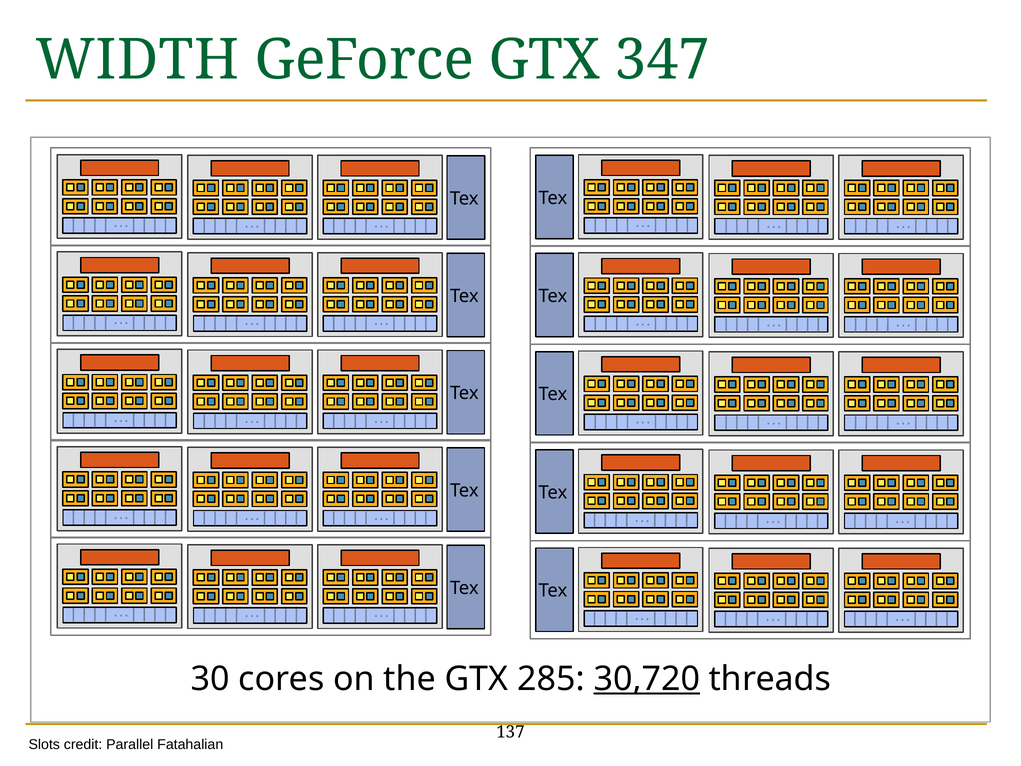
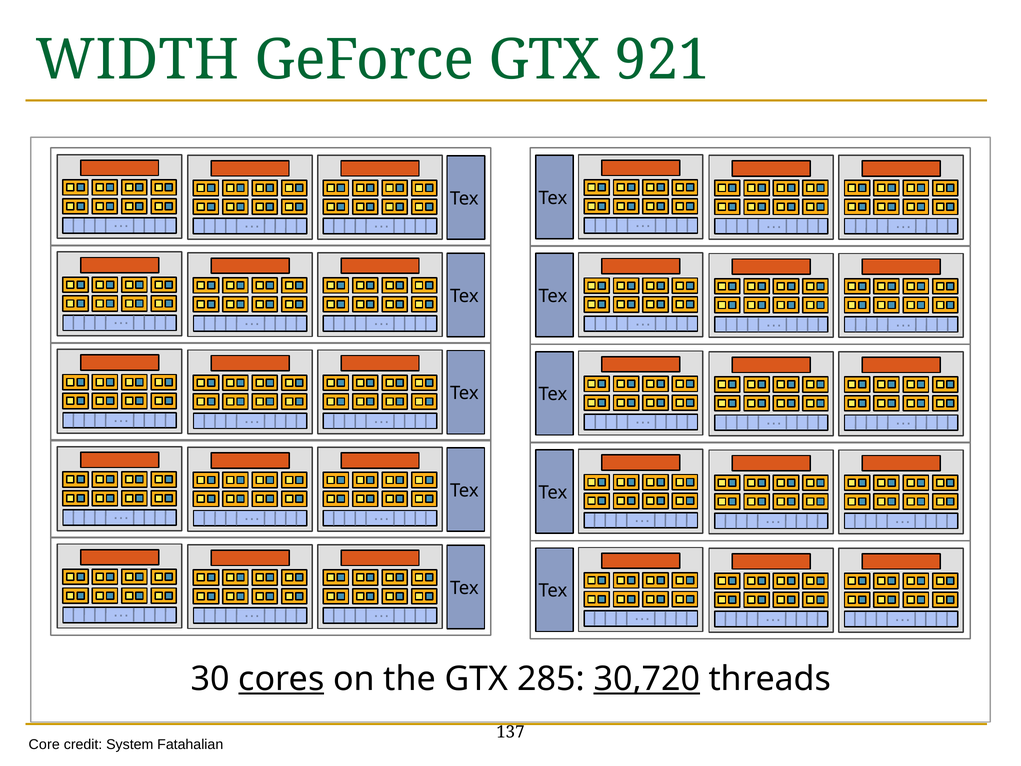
347: 347 -> 921 (662, 60)
cores underline: none -> present (281, 679)
Slots: Slots -> Core (44, 744)
Parallel: Parallel -> System (130, 744)
